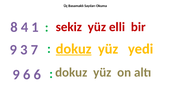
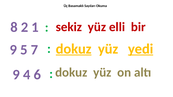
4: 4 -> 2 (25, 27)
3: 3 -> 5 (24, 50)
yedi underline: none -> present (141, 49)
9 6: 6 -> 4 (27, 75)
